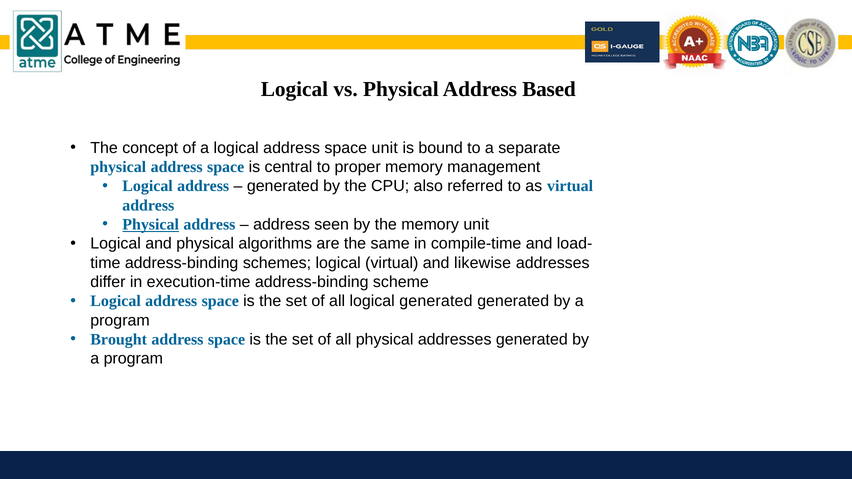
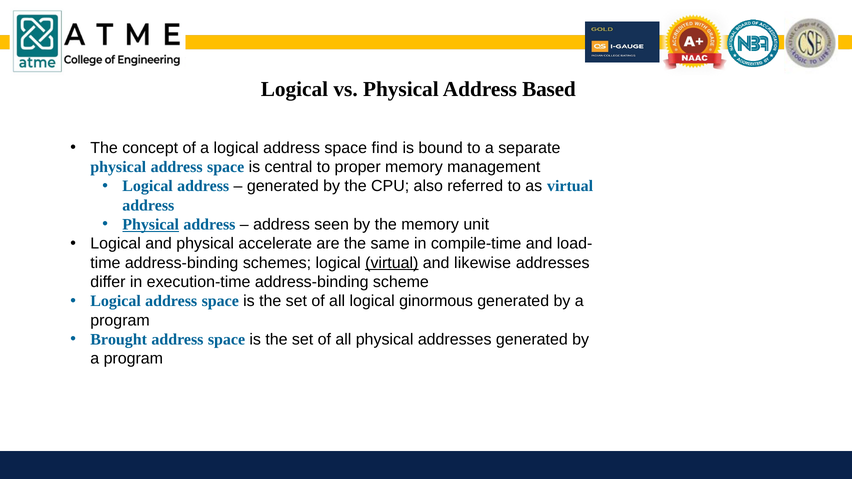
space unit: unit -> find (385, 148)
algorithms: algorithms -> accelerate (275, 244)
virtual underline: none -> present (392, 263)
logical generated: generated -> ginormous (436, 301)
